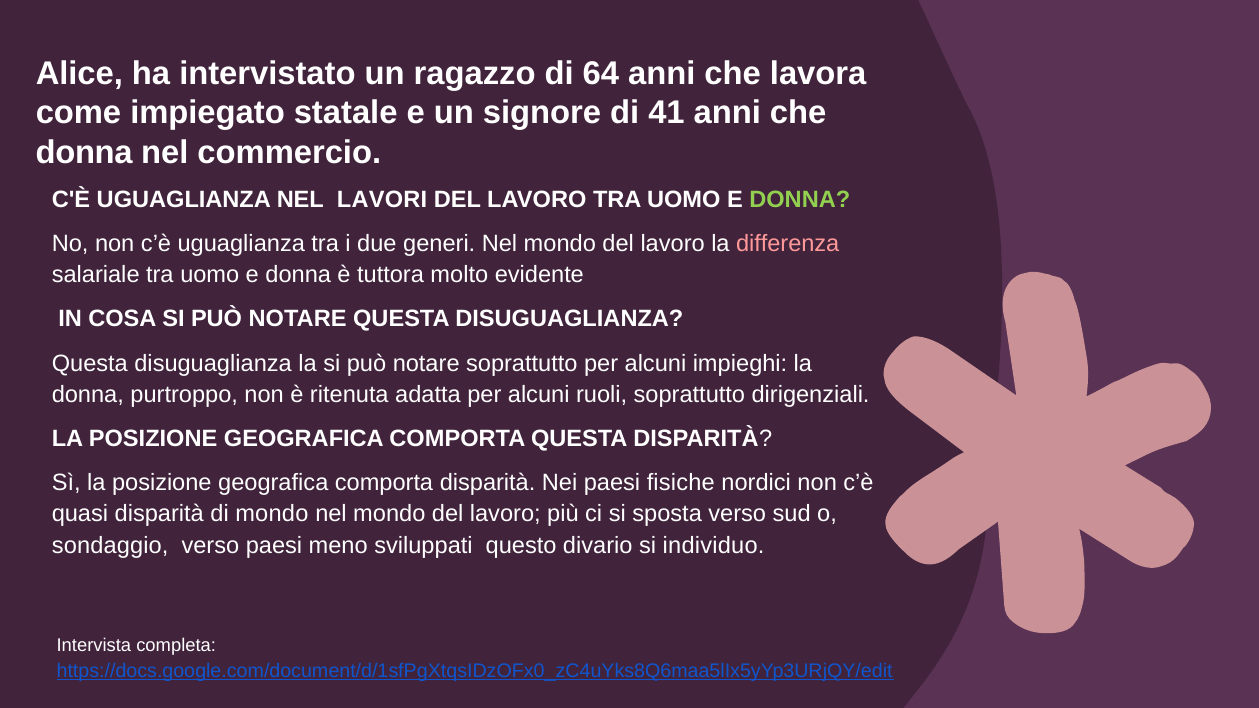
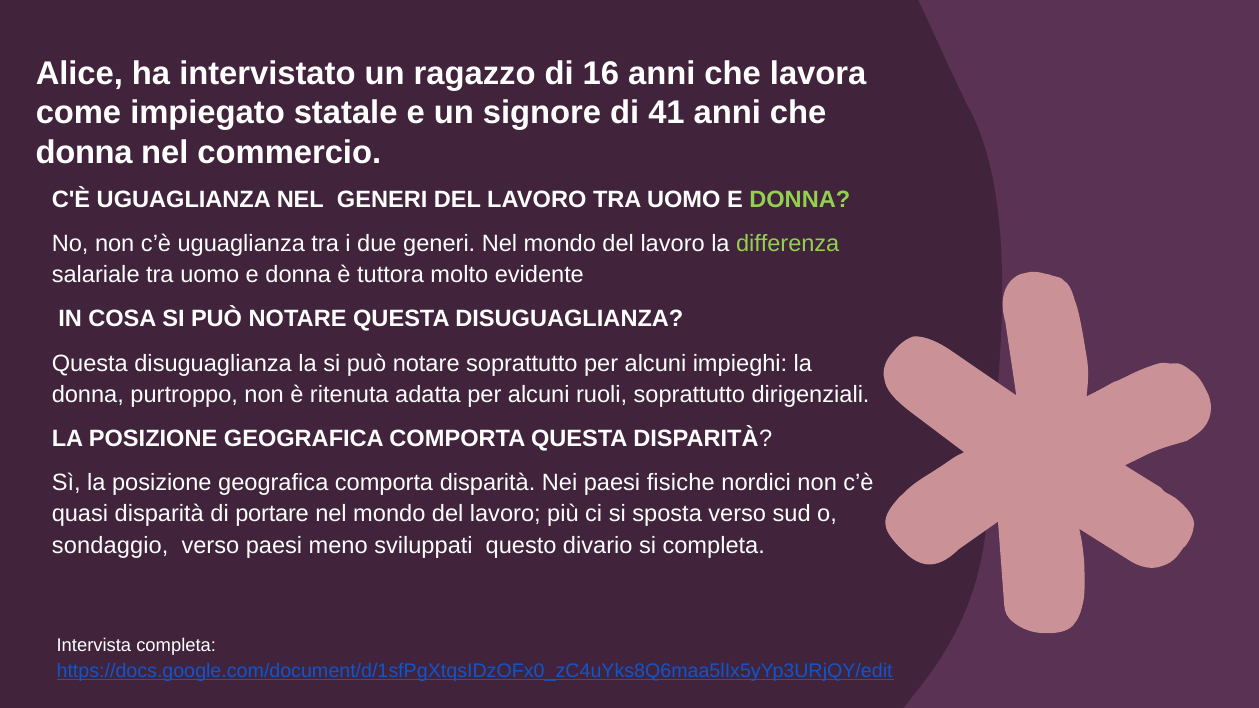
64: 64 -> 16 (601, 74)
NEL LAVORI: LAVORI -> GENERI (382, 199)
differenza colour: pink -> light green (788, 244)
di mondo: mondo -> portare (272, 514)
si individuo: individuo -> completa (714, 545)
